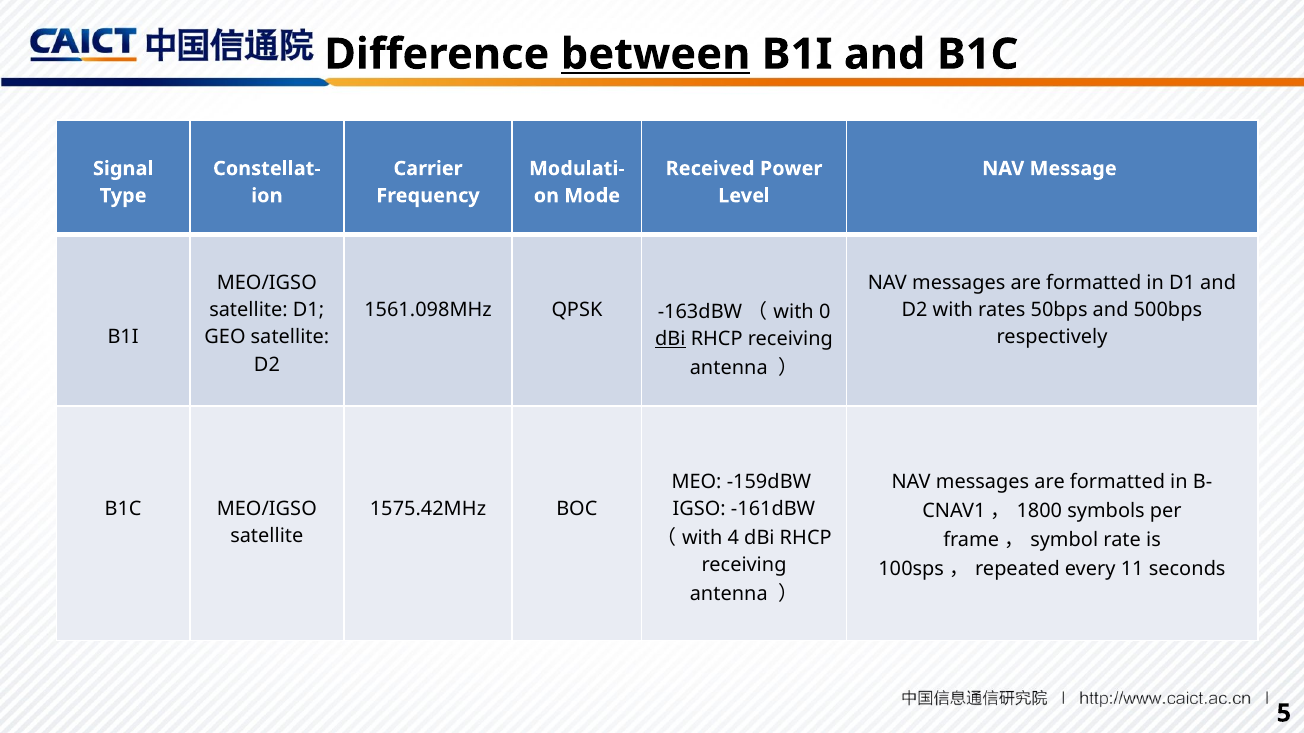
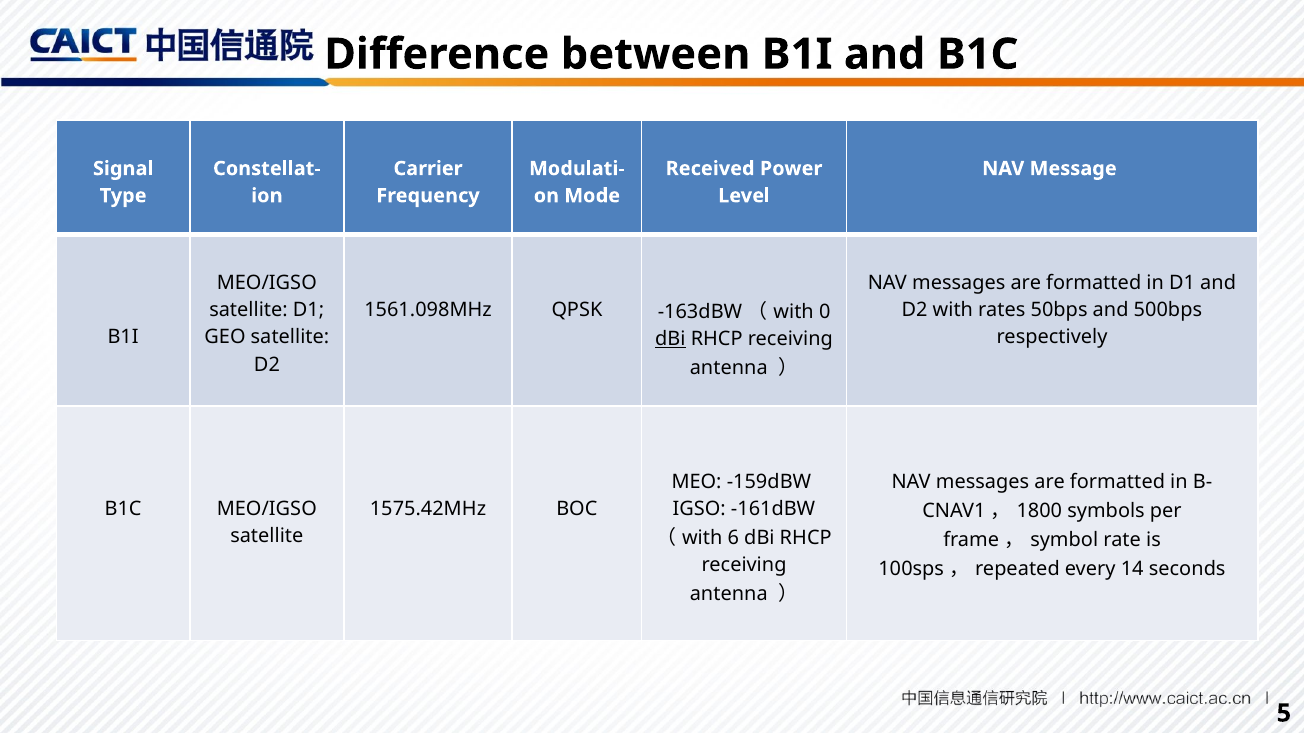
between underline: present -> none (656, 54)
4: 4 -> 6 (733, 538)
11: 11 -> 14 (1132, 569)
